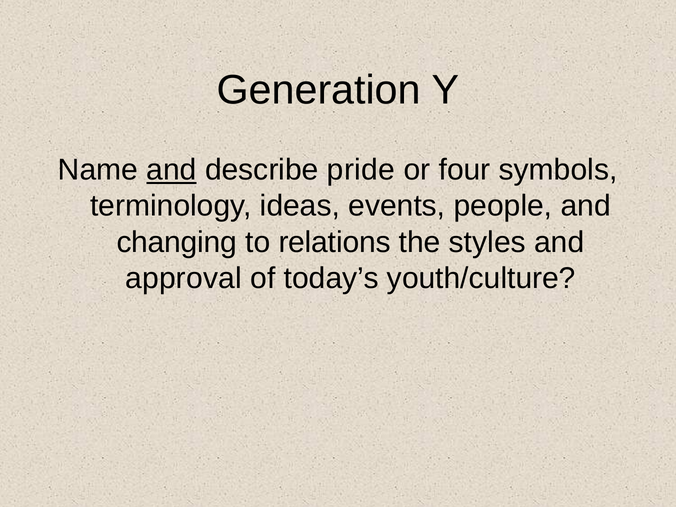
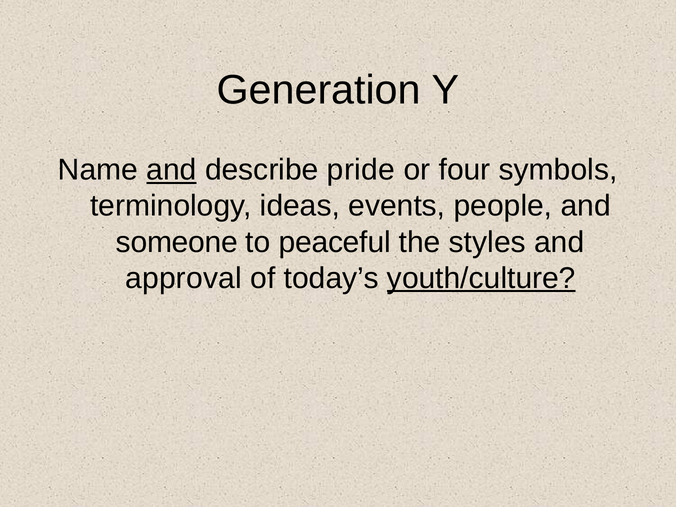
changing: changing -> someone (177, 242)
relations: relations -> peaceful (335, 242)
youth/culture underline: none -> present (481, 278)
